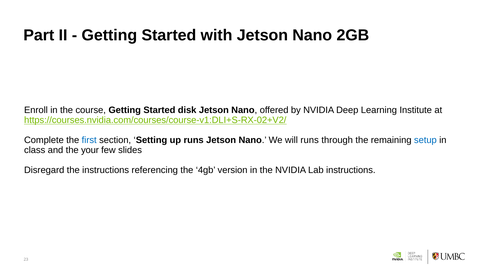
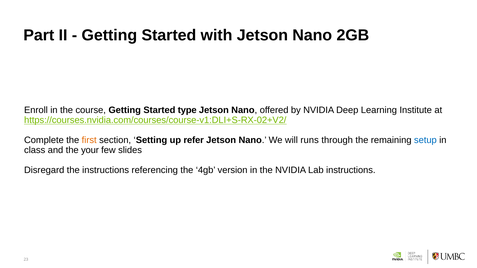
disk: disk -> type (187, 110)
first colour: blue -> orange (89, 140)
up runs: runs -> refer (194, 140)
